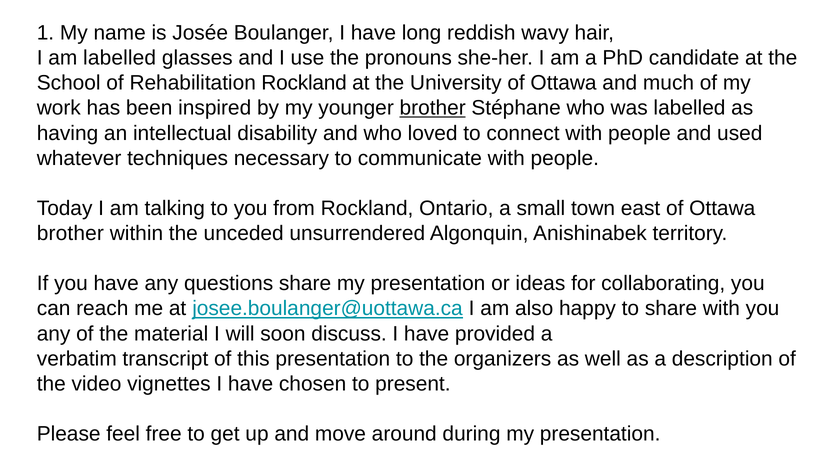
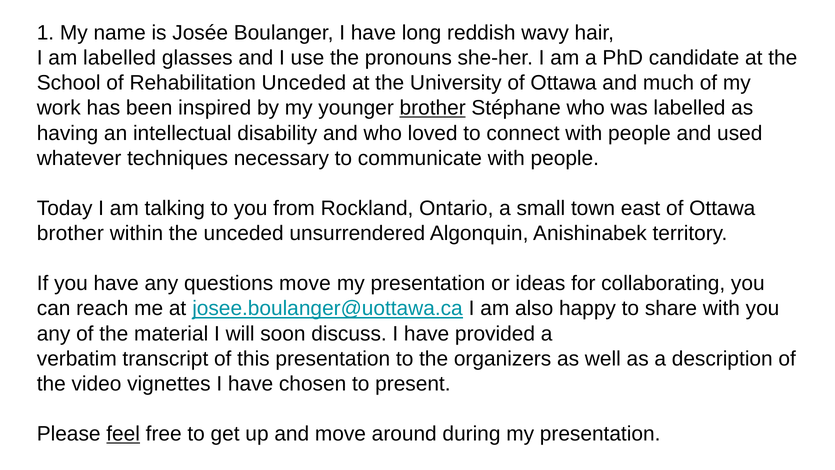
Rehabilitation Rockland: Rockland -> Unceded (304, 83)
questions share: share -> move (305, 283)
feel underline: none -> present (123, 434)
